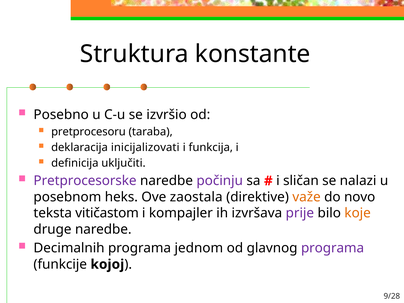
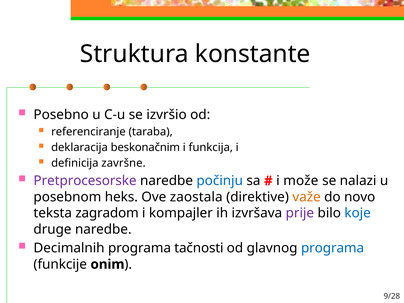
pretprocesoru: pretprocesoru -> referenciranje (88, 132)
inicijalizovati: inicijalizovati -> beskonačnim (145, 147)
uključiti: uključiti -> završne (124, 163)
počinju colour: purple -> blue (220, 181)
sličan: sličan -> može (301, 181)
vitičastom: vitičastom -> zagradom (107, 213)
koje colour: orange -> blue (358, 213)
jednom: jednom -> tačnosti (199, 248)
programa colour: purple -> blue (333, 248)
kojoj: kojoj -> onim (107, 264)
